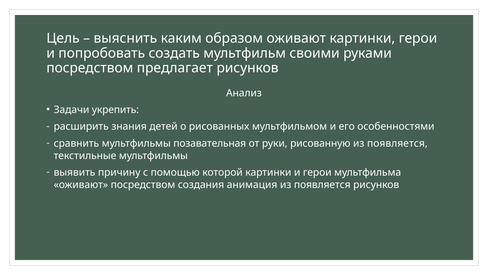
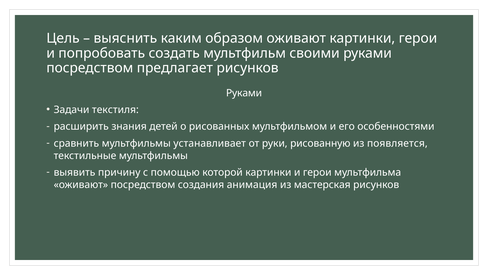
Анализ: Анализ -> Руками (244, 93)
укрепить: укрепить -> текстиля (115, 110)
позавательная: позавательная -> устанавливает (210, 143)
появляется: появляется -> мастерская (322, 184)
